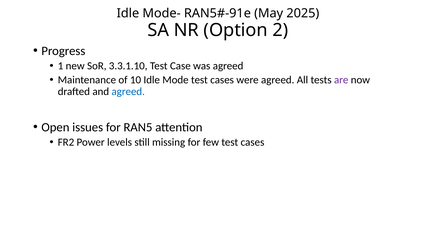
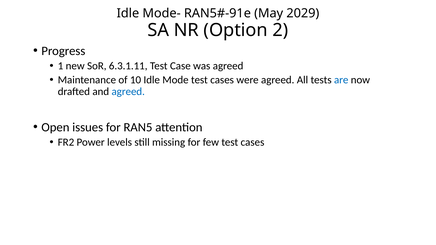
2025: 2025 -> 2029 (303, 13)
3.3.1.10: 3.3.1.10 -> 6.3.1.11 (128, 66)
are colour: purple -> blue (341, 80)
